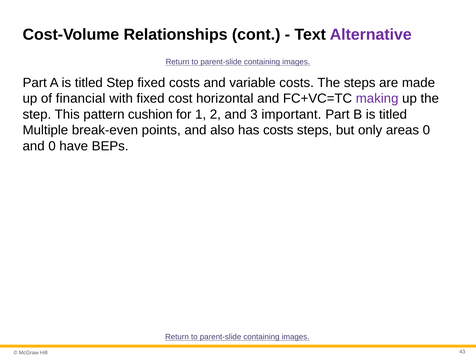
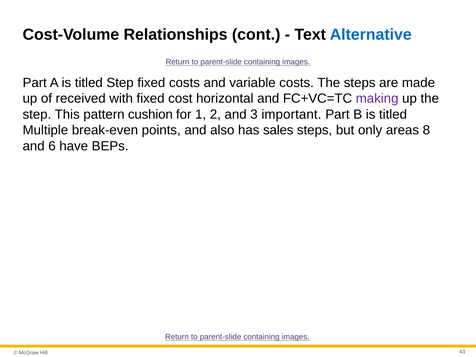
Alternative colour: purple -> blue (371, 35)
financial: financial -> received (81, 99)
has costs: costs -> sales (278, 130)
areas 0: 0 -> 8 (426, 130)
and 0: 0 -> 6 (52, 146)
